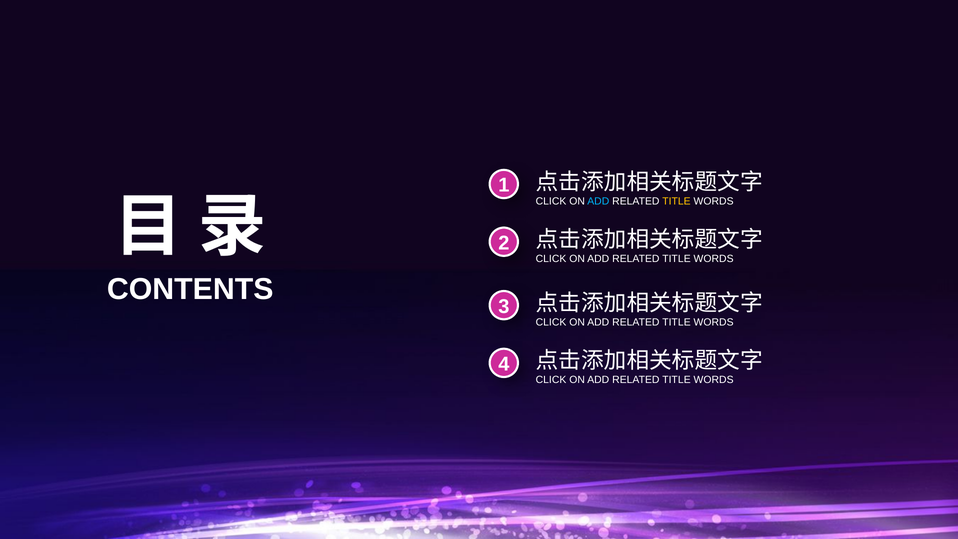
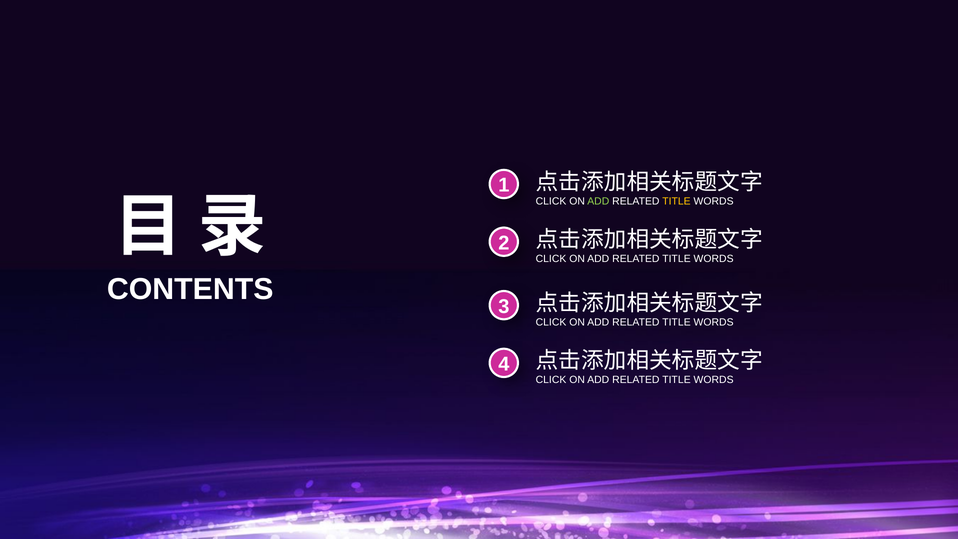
ADD colour: light blue -> light green (598, 201)
